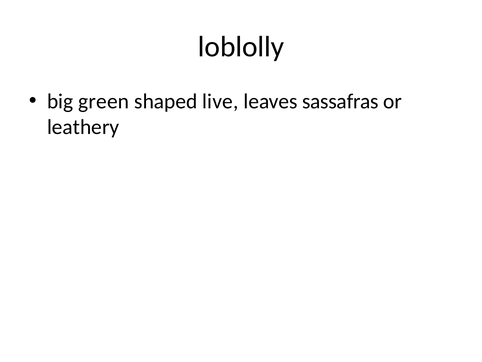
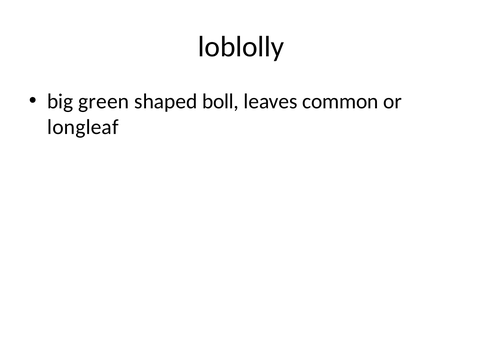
live: live -> boll (221, 101)
sassafras: sassafras -> common (340, 101)
leathery: leathery -> longleaf (83, 127)
